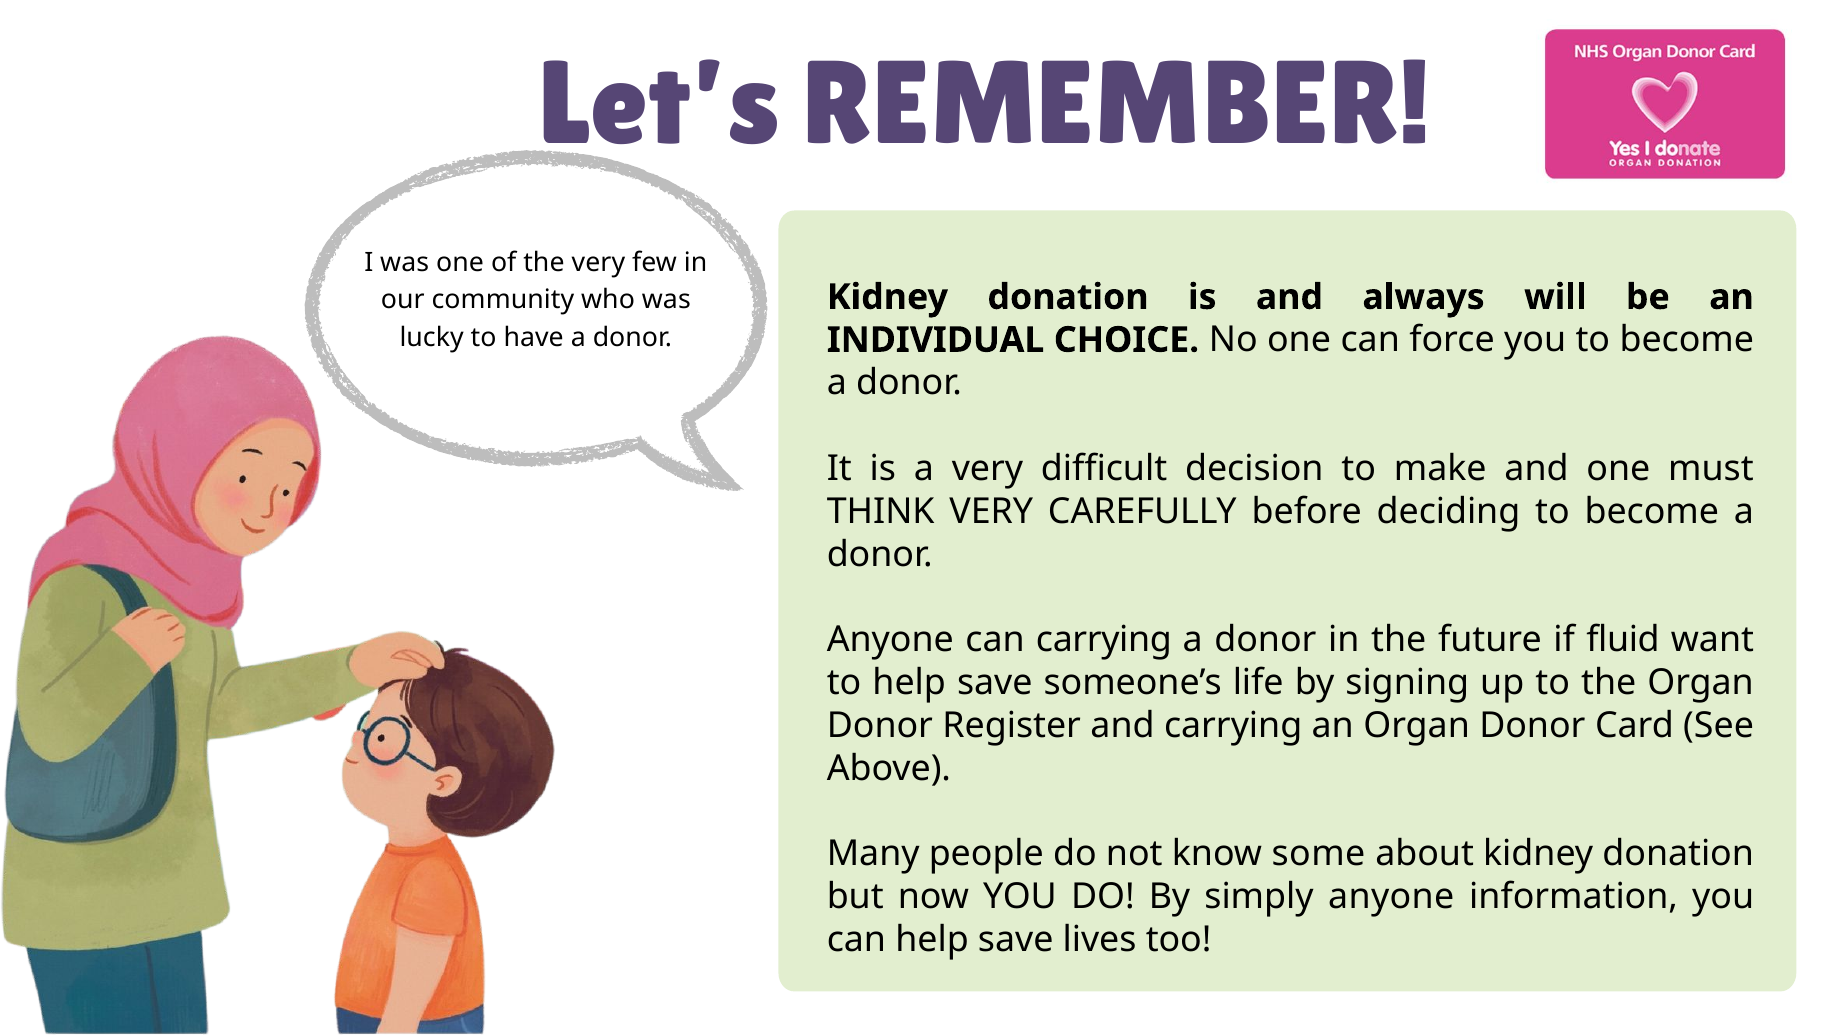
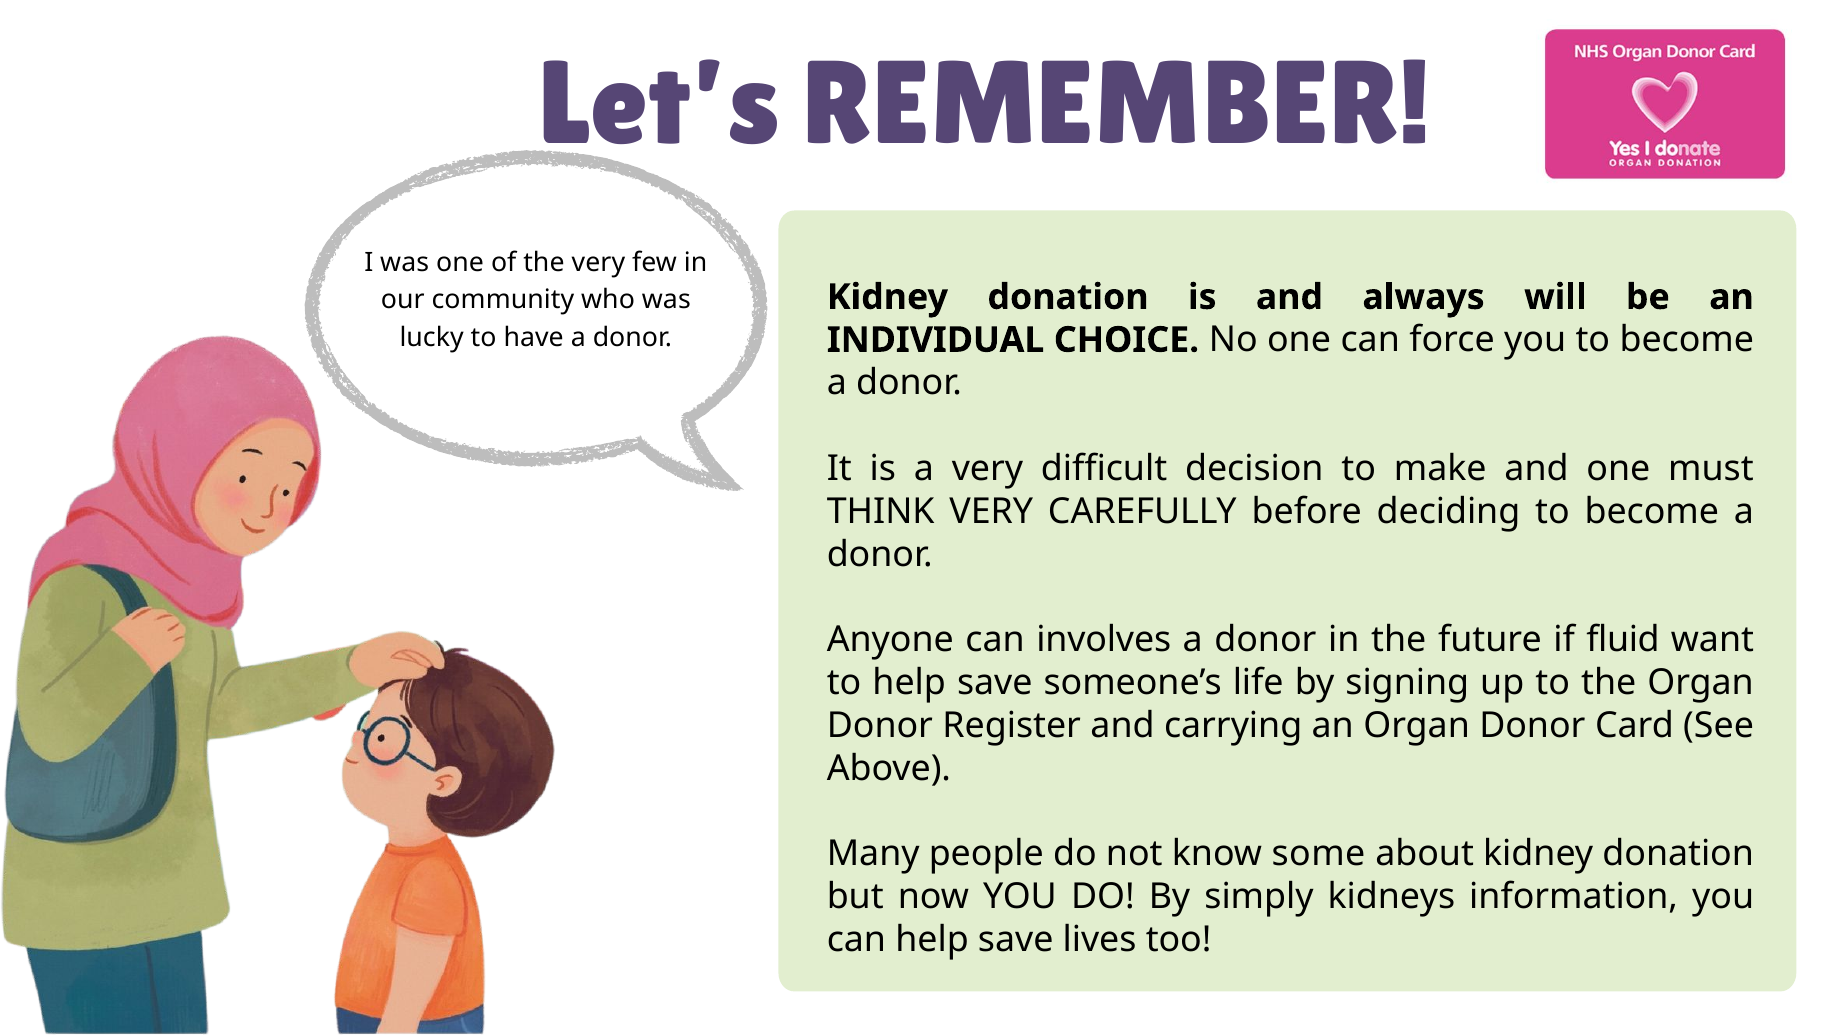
can carrying: carrying -> involves (1104, 640)
simply anyone: anyone -> kidneys (1391, 897)
